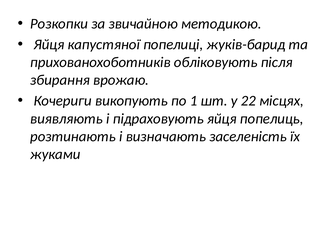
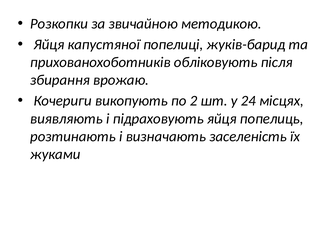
1: 1 -> 2 (194, 101)
22: 22 -> 24 (248, 101)
